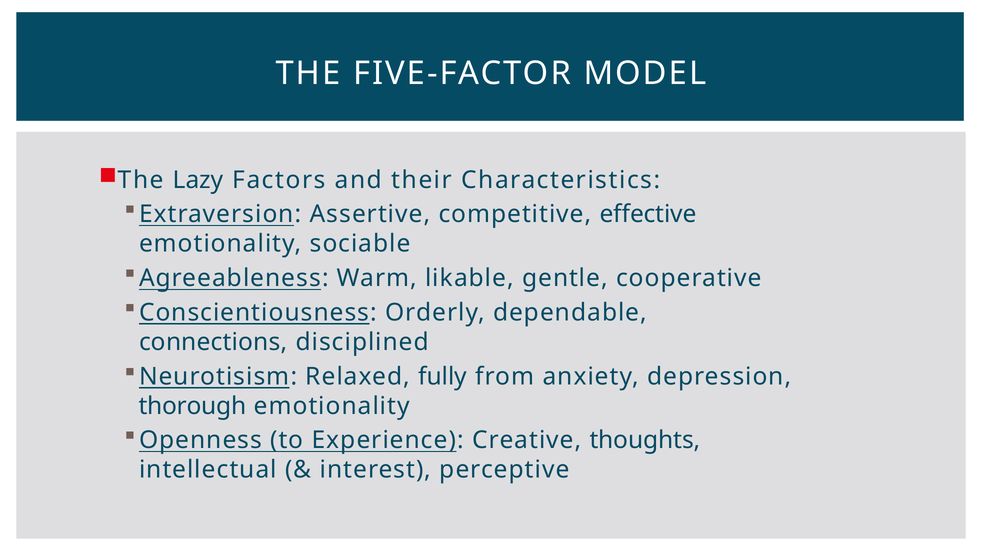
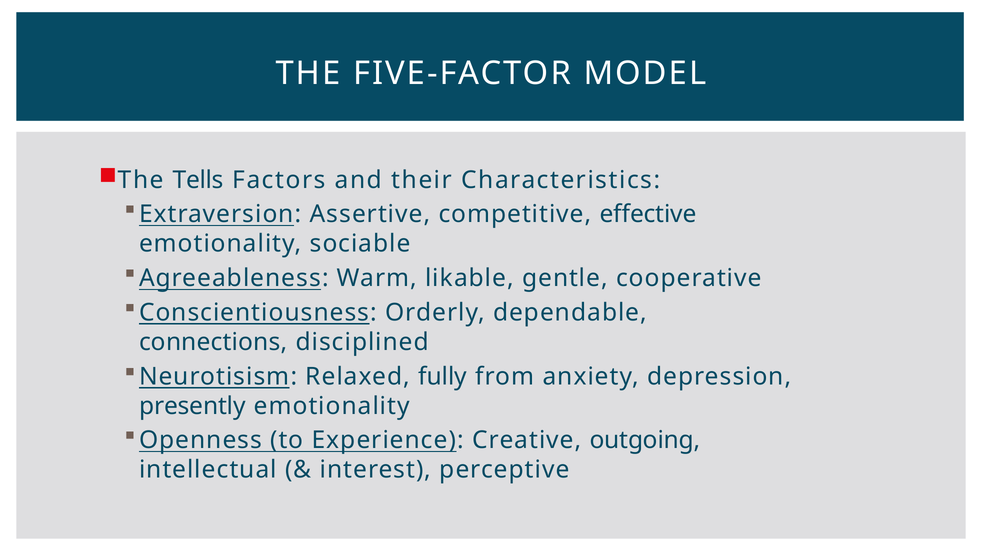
Lazy: Lazy -> Tells (198, 180)
thorough: thorough -> presently (192, 406)
thoughts: thoughts -> outgoing (645, 440)
